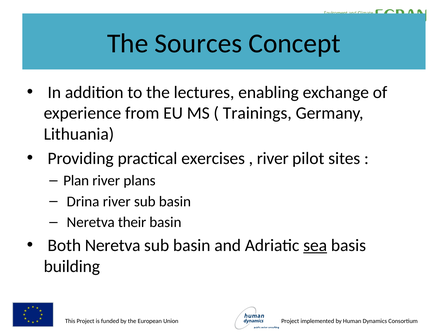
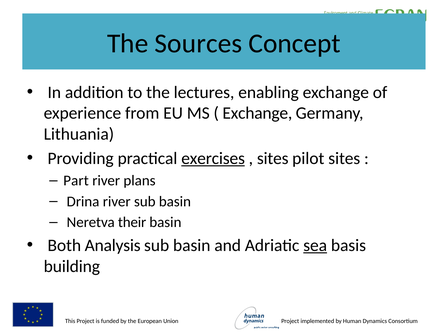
Trainings: Trainings -> Exchange (257, 113)
exercises underline: none -> present (213, 158)
river: river -> sites (273, 158)
Plan: Plan -> Part (76, 181)
Both Neretva: Neretva -> Analysis (113, 245)
